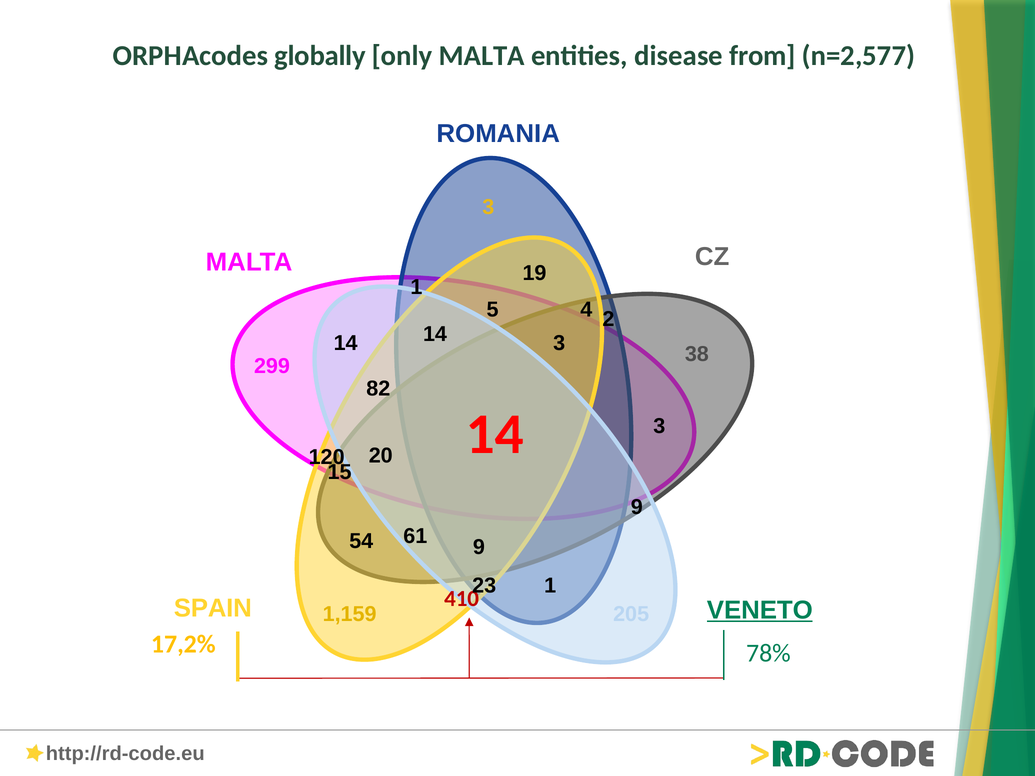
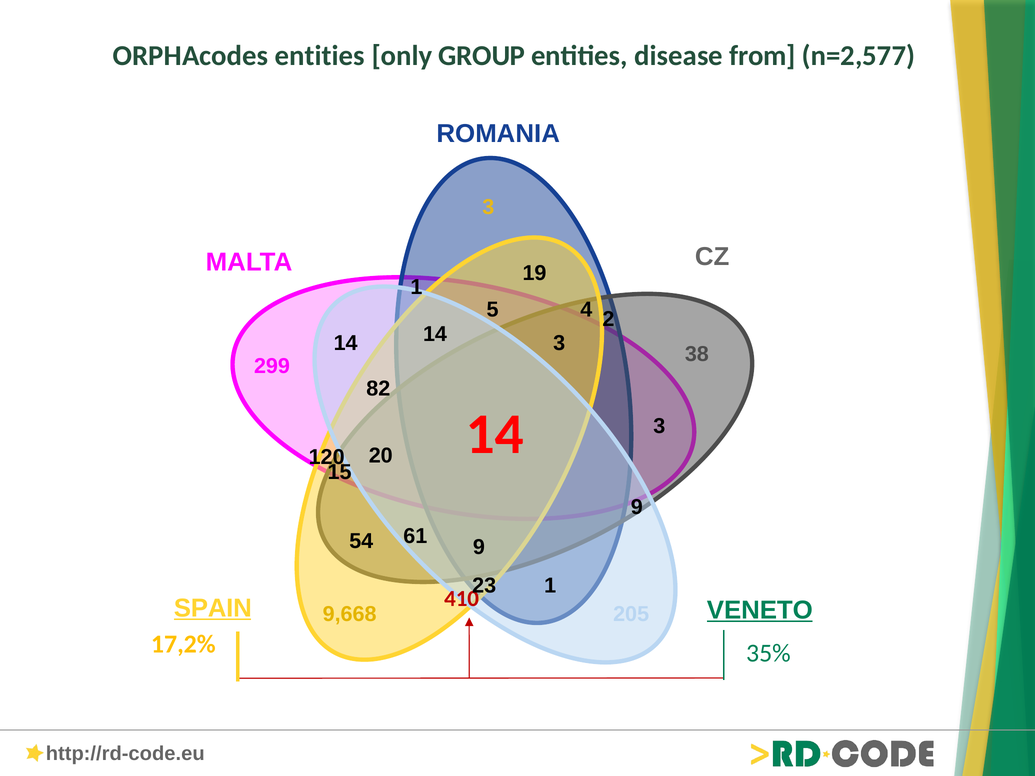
ORPHAcodes globally: globally -> entities (320, 56)
only MALTA: MALTA -> GROUP (482, 56)
SPAIN underline: none -> present (213, 608)
1,159: 1,159 -> 9,668 (350, 614)
78%: 78% -> 35% (768, 653)
